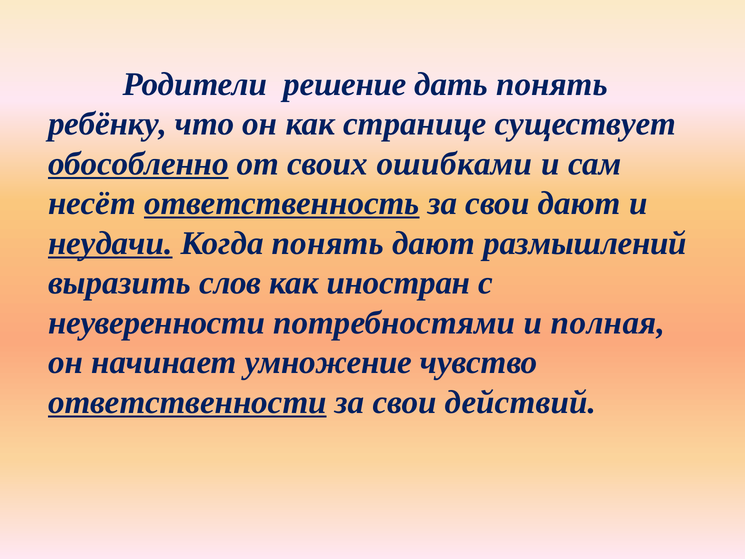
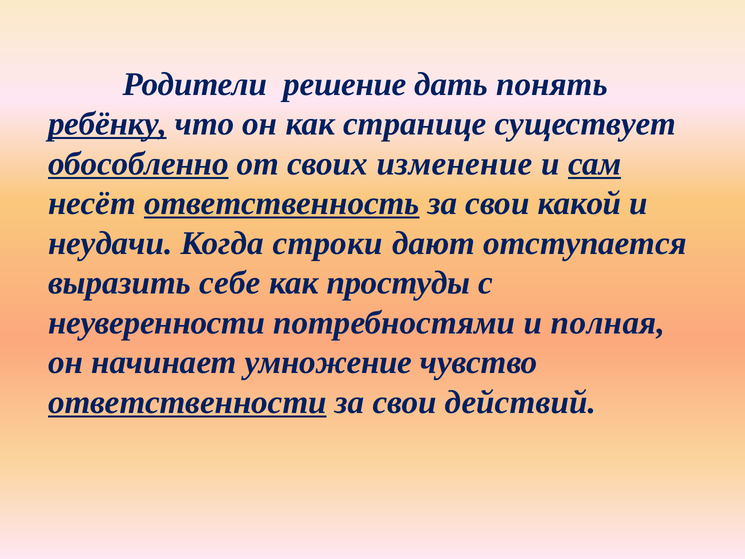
ребёнку underline: none -> present (107, 124)
ошибками: ошибками -> изменение (455, 164)
сам underline: none -> present (595, 164)
свои дают: дают -> какой (579, 203)
неудачи underline: present -> none (110, 243)
Когда понять: понять -> строки (328, 243)
размышлений: размышлений -> отступается (585, 243)
слов: слов -> себе (230, 283)
иностран: иностран -> простуды (399, 283)
